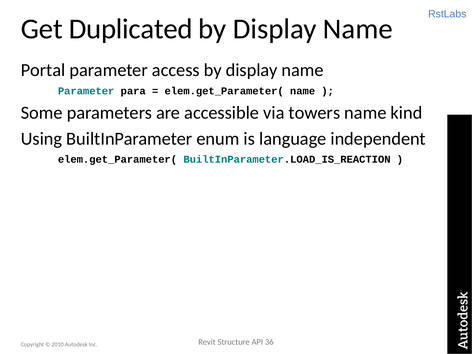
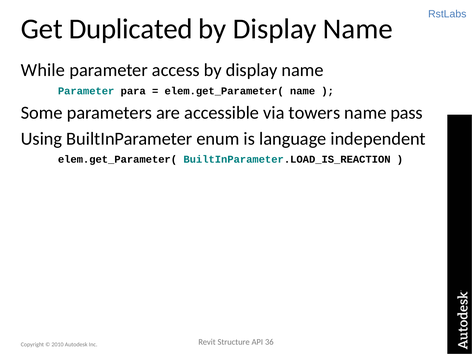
Portal: Portal -> While (43, 70)
kind: kind -> pass (407, 113)
